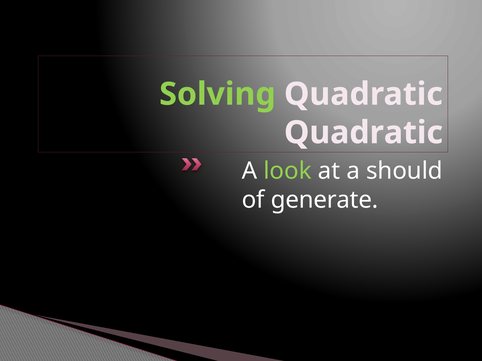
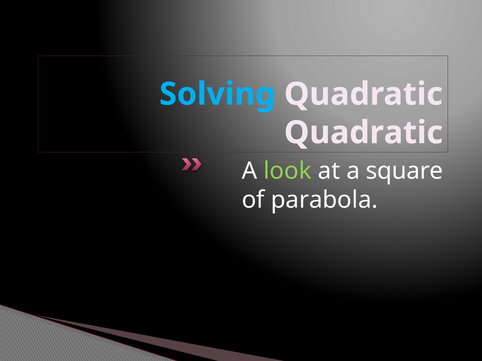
Solving colour: light green -> light blue (217, 94)
should: should -> square (405, 171)
generate: generate -> parabola (324, 200)
